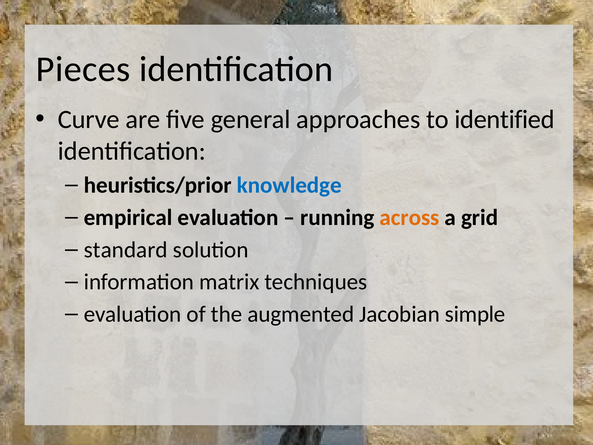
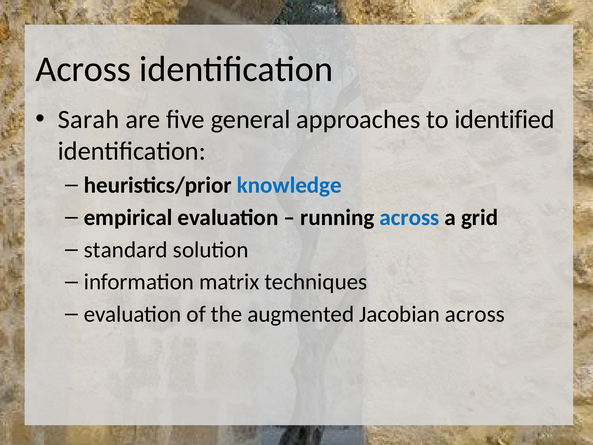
Pieces: Pieces -> Across (83, 69)
Curve: Curve -> Sarah (89, 119)
across colour: orange -> blue (409, 217)
Jacobian simple: simple -> across (475, 314)
